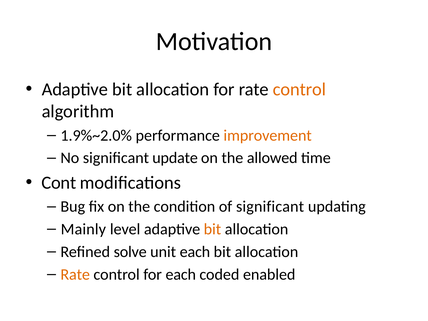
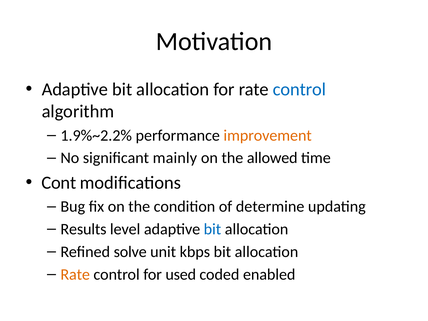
control colour: orange -> blue (299, 89)
1.9%~2.0%: 1.9%~2.0% -> 1.9%~2.2% (96, 135)
update: update -> mainly (175, 158)
of significant: significant -> determine (270, 207)
Mainly: Mainly -> Results (83, 229)
bit colour: orange -> blue (212, 229)
unit each: each -> kbps (195, 252)
for each: each -> used (181, 274)
